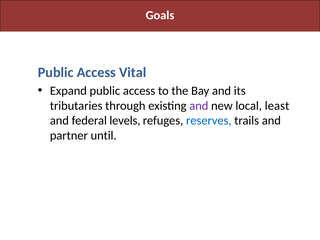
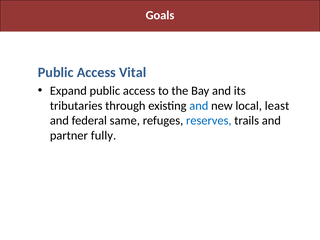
and colour: purple -> blue (199, 106)
levels: levels -> same (125, 121)
until: until -> fully (104, 136)
